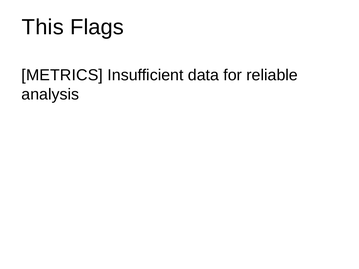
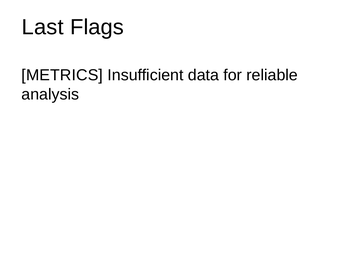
This: This -> Last (43, 27)
